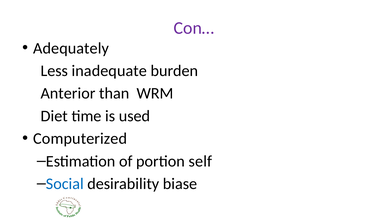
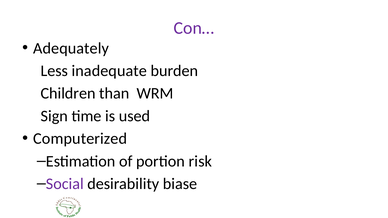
Anterior: Anterior -> Children (68, 93)
Diet: Diet -> Sign (54, 116)
self: self -> risk (200, 161)
Social colour: blue -> purple (65, 184)
